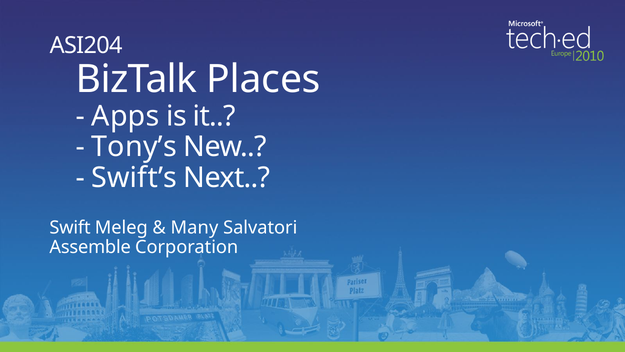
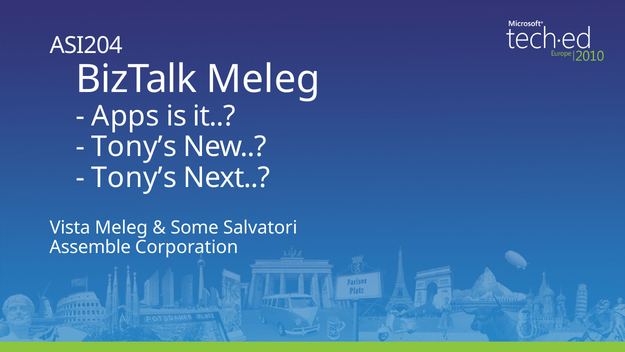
BizTalk Places: Places -> Meleg (263, 79)
Swift’s: Swift’s -> Tony’s (134, 178)
Swift: Swift -> Vista (70, 228)
Many: Many -> Some (195, 228)
